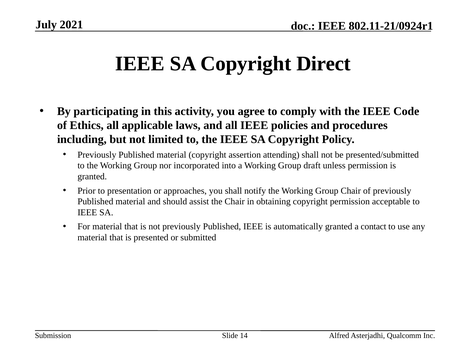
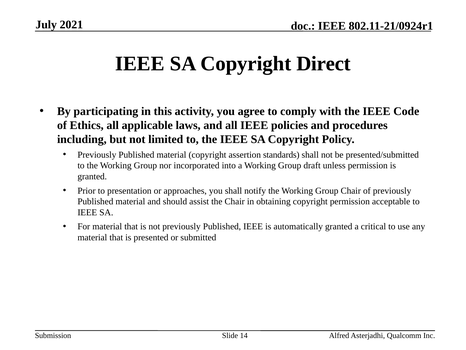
attending: attending -> standards (281, 155)
contact: contact -> critical (373, 226)
